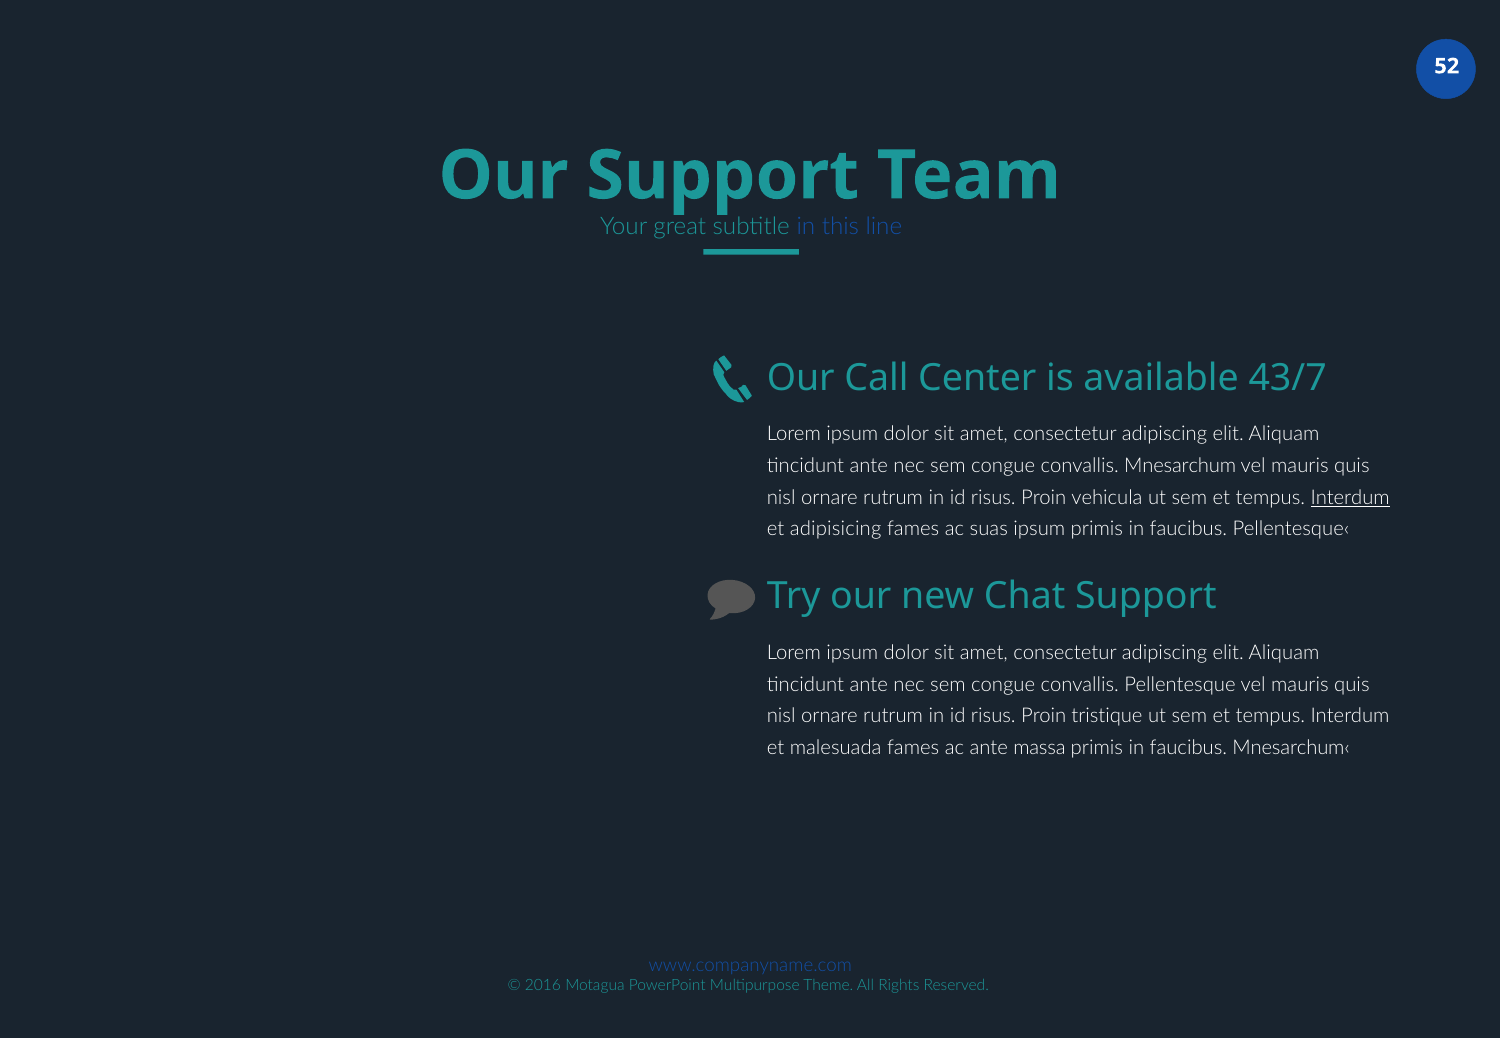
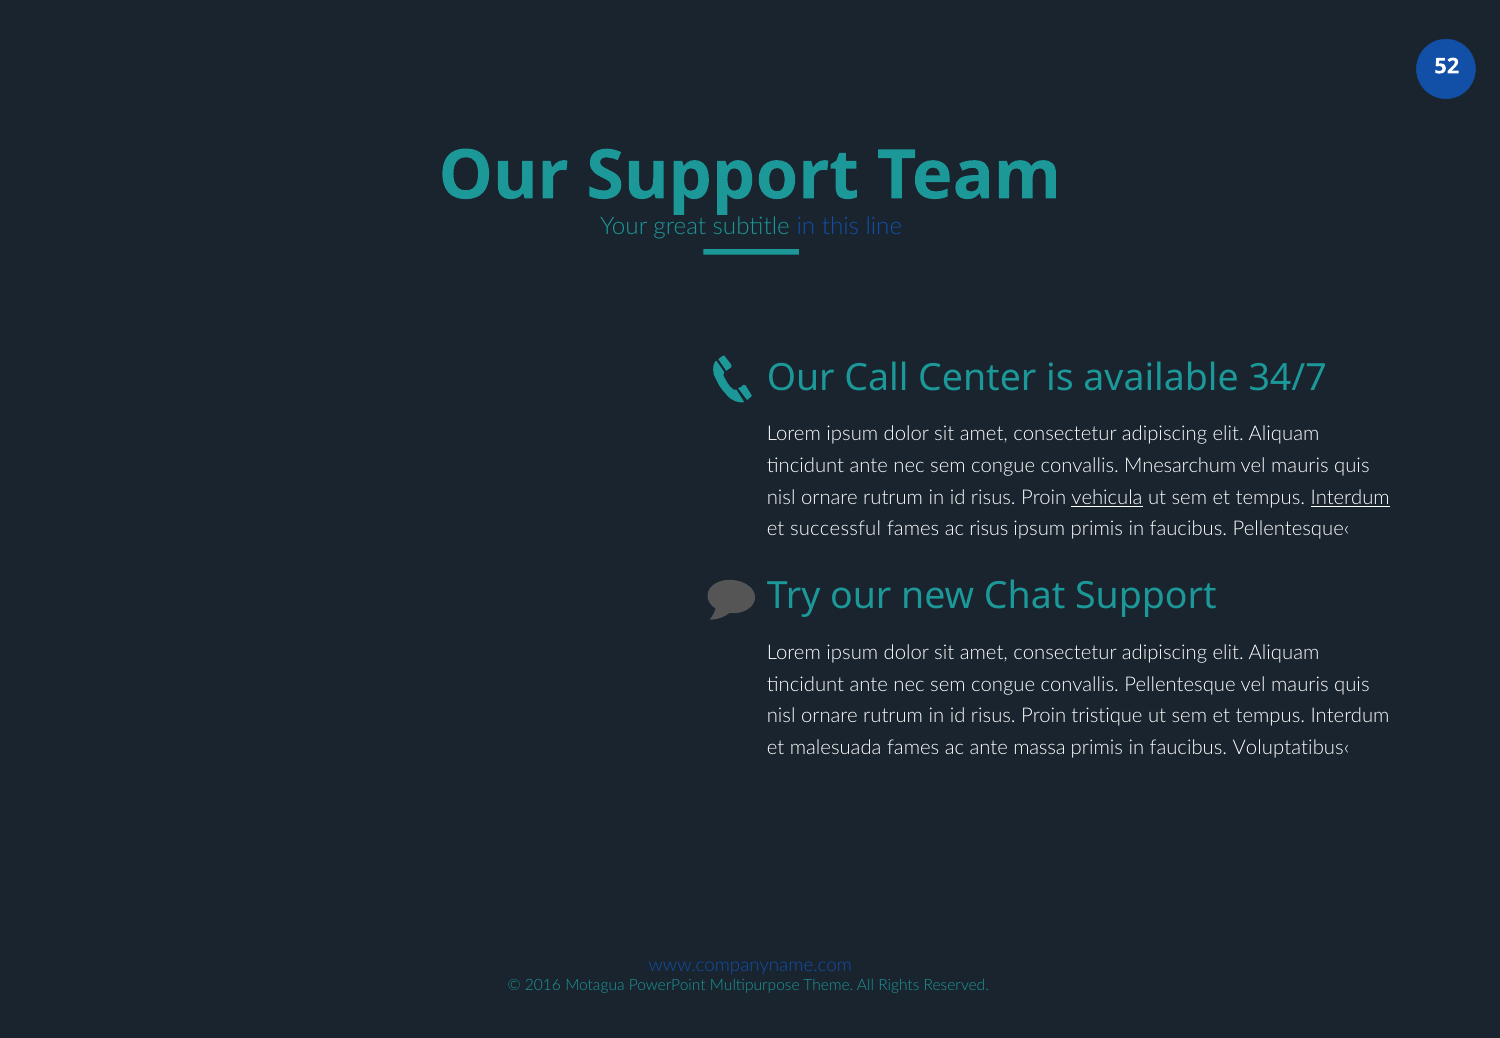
43/7: 43/7 -> 34/7 (1288, 378)
vehicula underline: none -> present (1107, 498)
adipisicing: adipisicing -> successful (836, 529)
ac suas: suas -> risus (989, 529)
Mnesarchum‹: Mnesarchum‹ -> Voluptatibus‹ (1291, 748)
